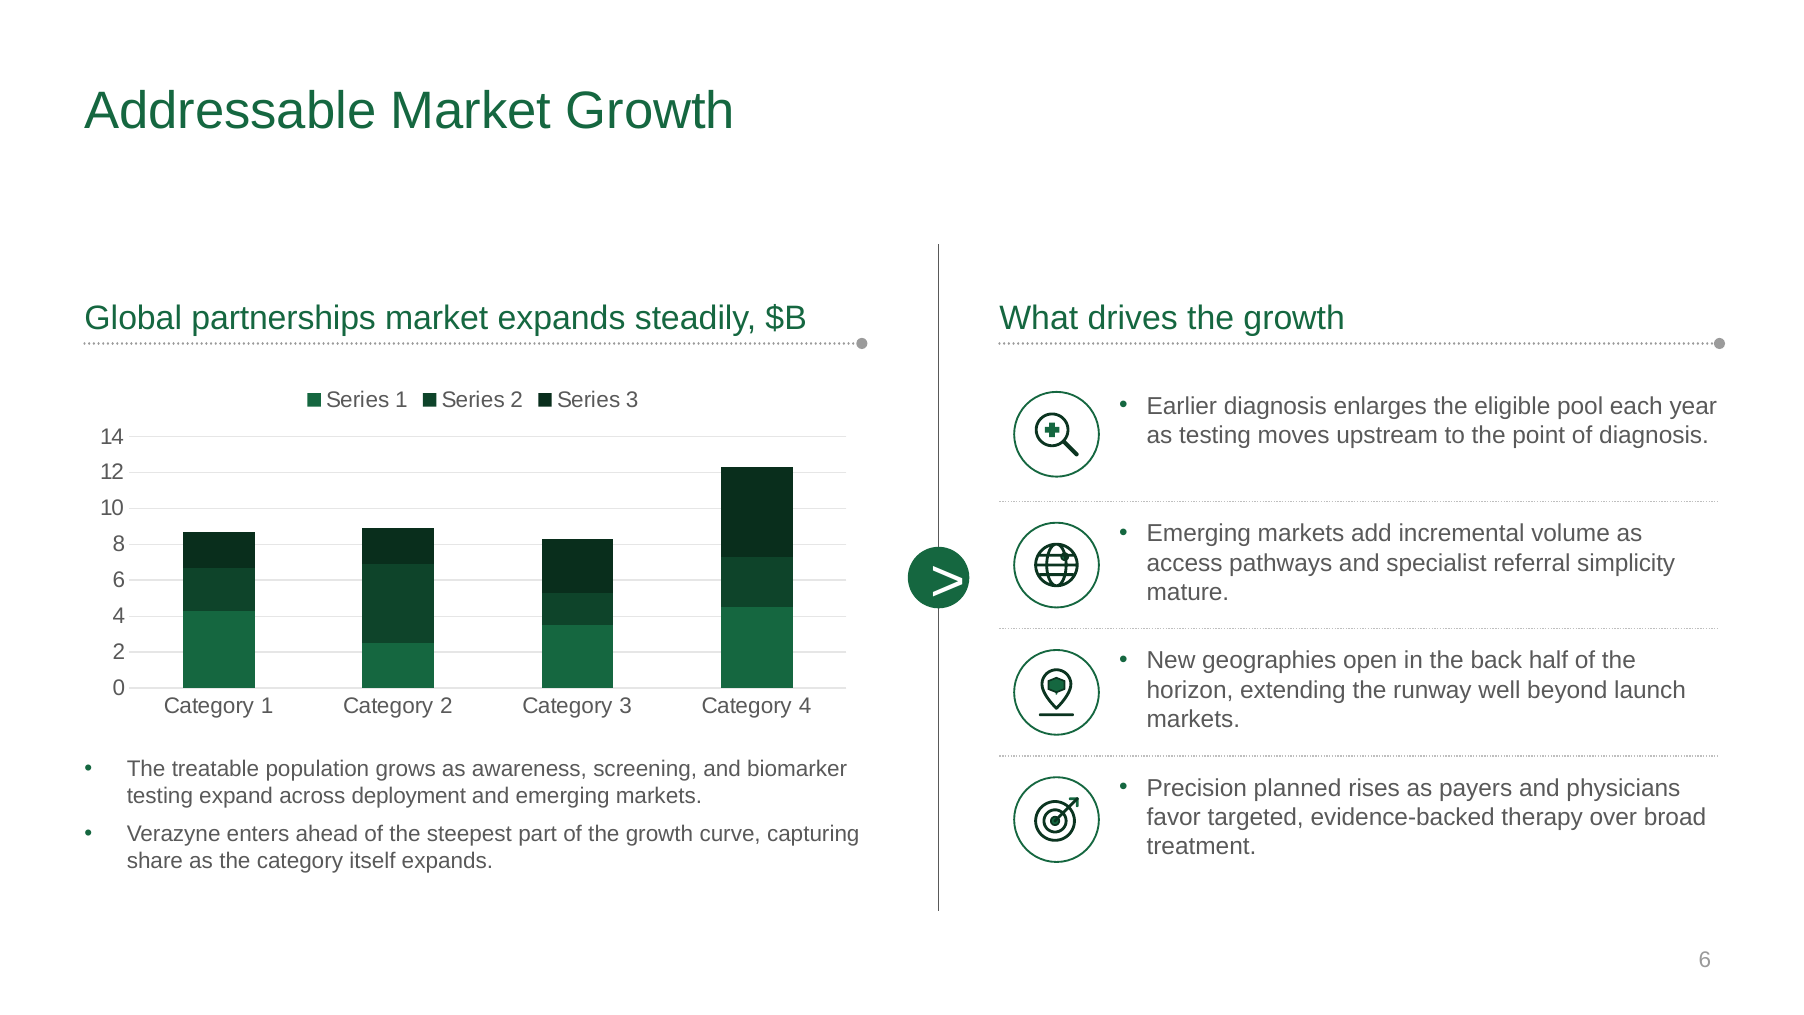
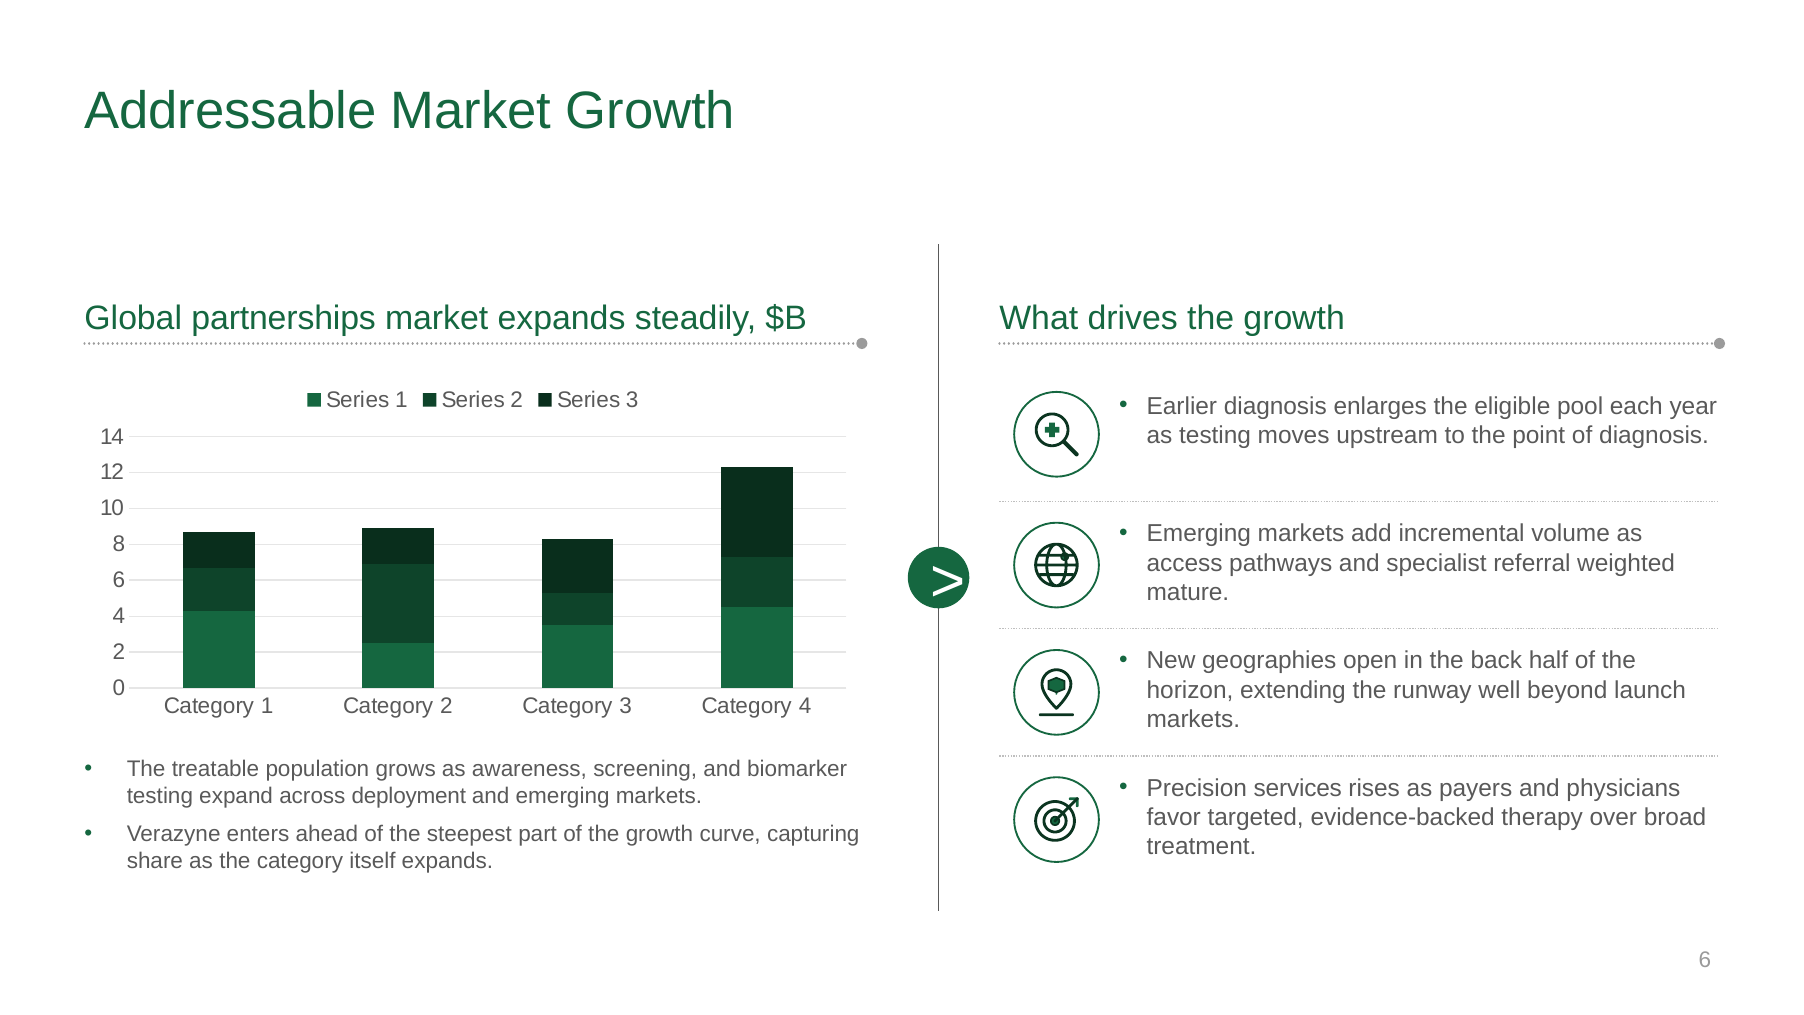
simplicity: simplicity -> weighted (1626, 563)
planned: planned -> services (1298, 788)
